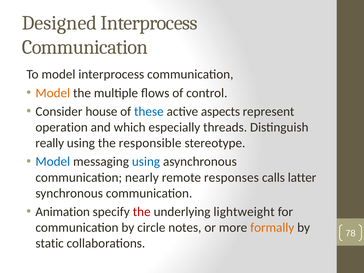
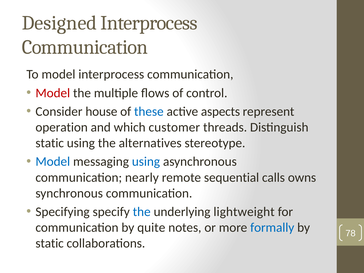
Model colour: orange -> red (53, 93)
especially: especially -> customer (174, 127)
really: really -> static (50, 143)
responsible: responsible -> alternatives (150, 143)
responses: responses -> sequential (232, 177)
latter: latter -> owns (302, 177)
Animation: Animation -> Specifying (63, 212)
the colour: red -> blue (142, 212)
circle: circle -> quite (151, 228)
formally colour: orange -> blue (272, 228)
